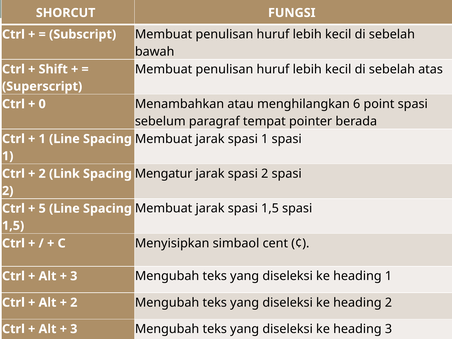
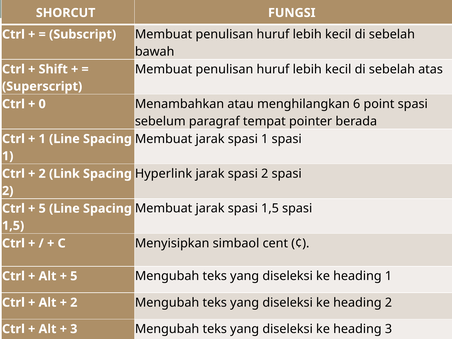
Mengatur: Mengatur -> Hyperlink (164, 174)
3: 3 -> 5 (74, 276)
